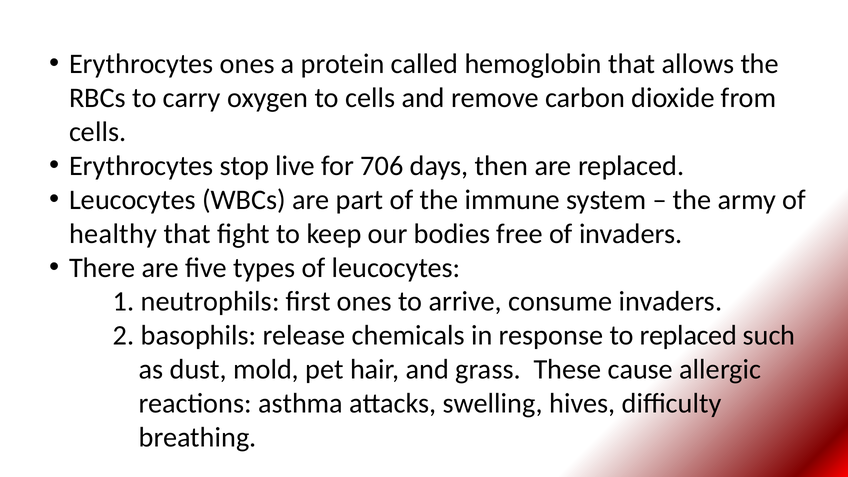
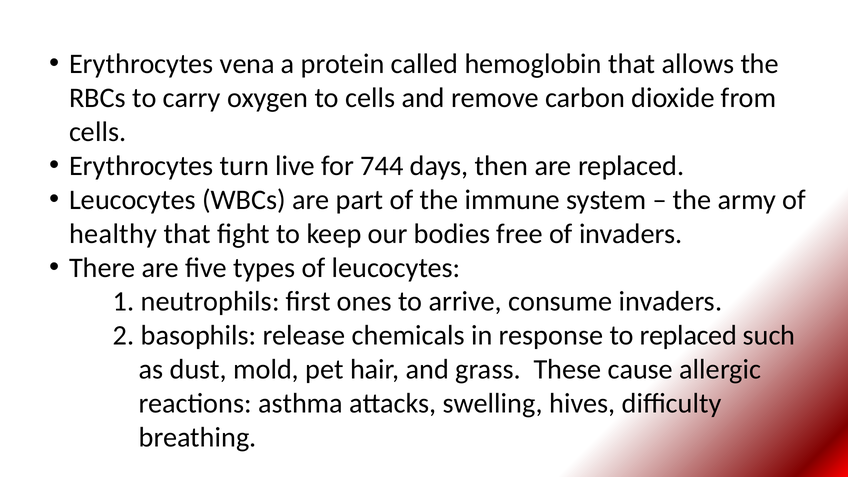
Erythrocytes ones: ones -> vena (247, 64)
stop: stop -> turn (244, 166)
706: 706 -> 744 (382, 166)
